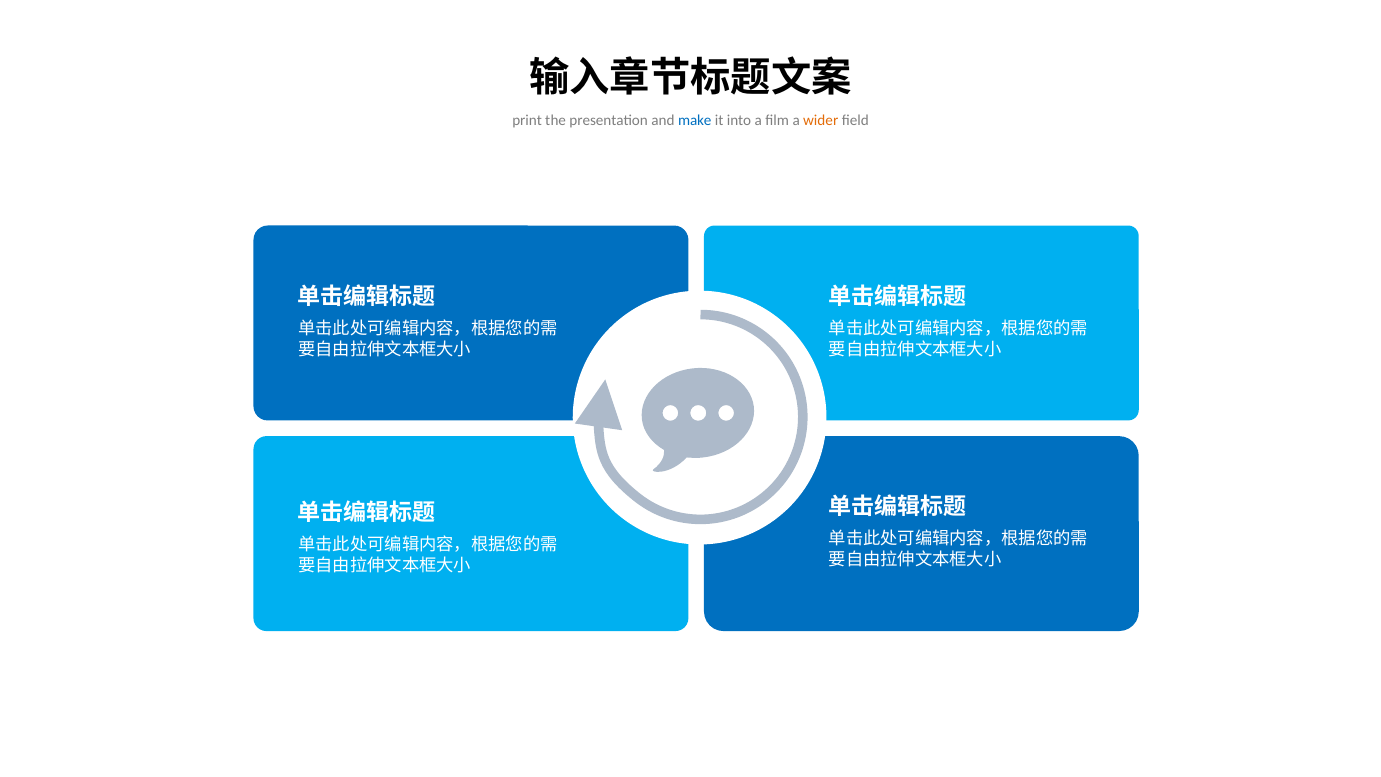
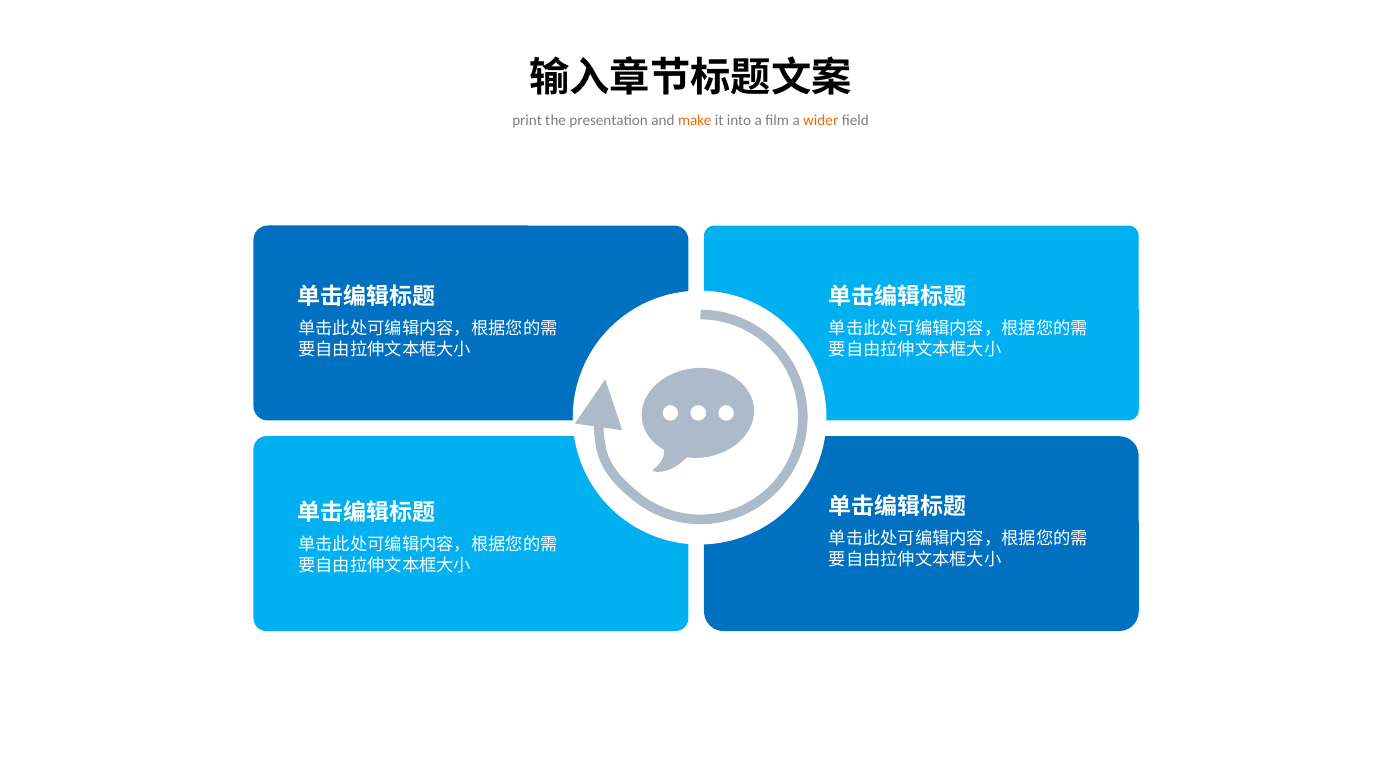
make colour: blue -> orange (695, 121)
